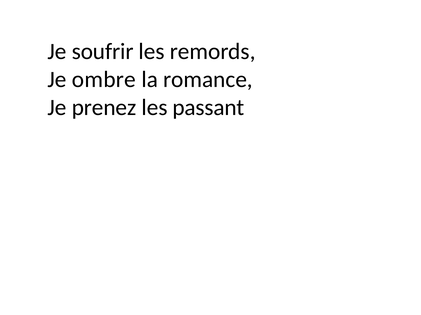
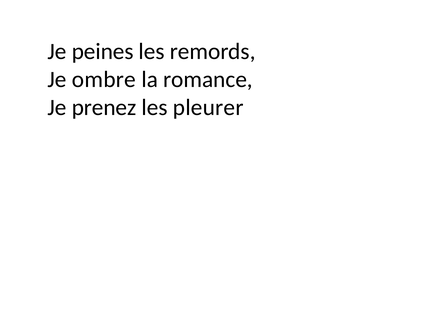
soufrir: soufrir -> peines (103, 52)
passant: passant -> pleurer (208, 108)
